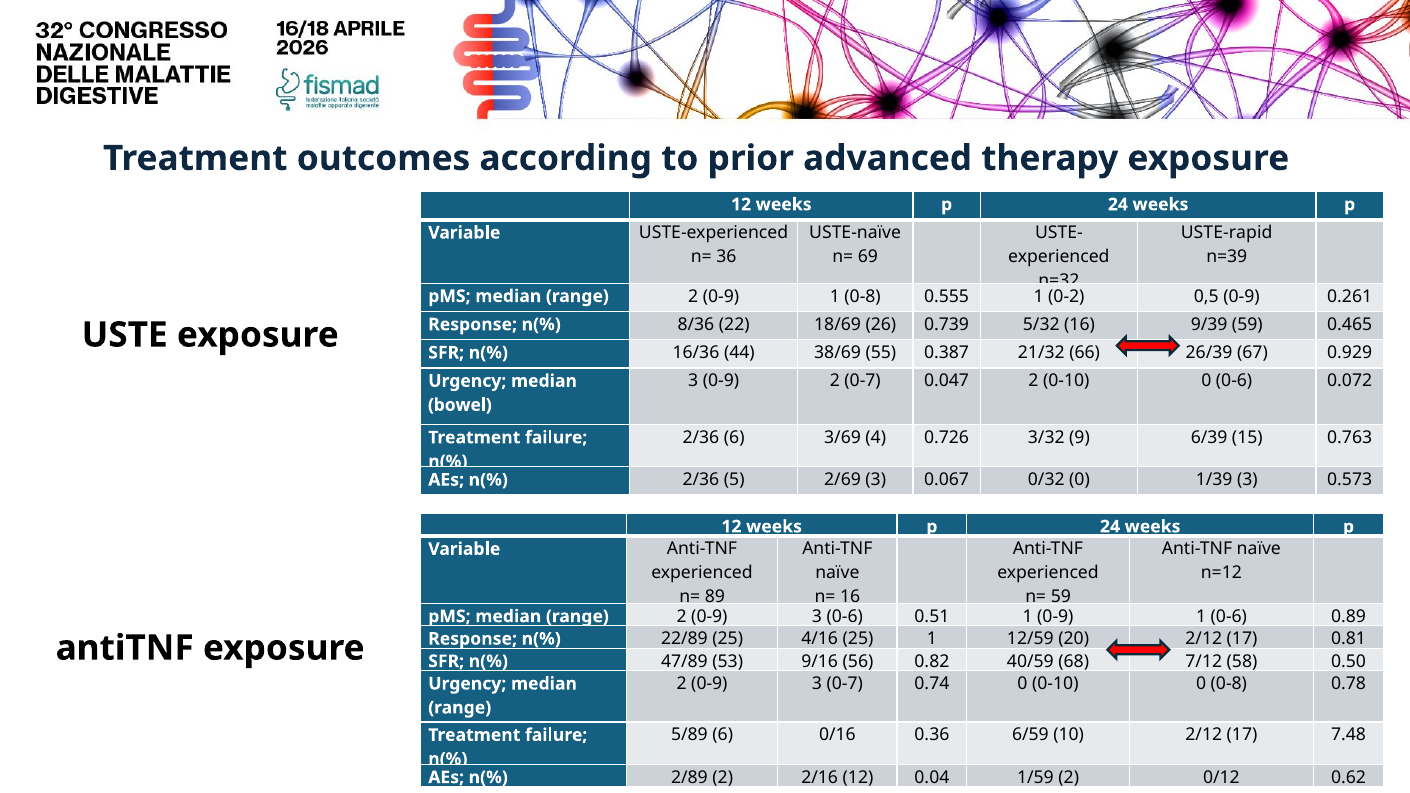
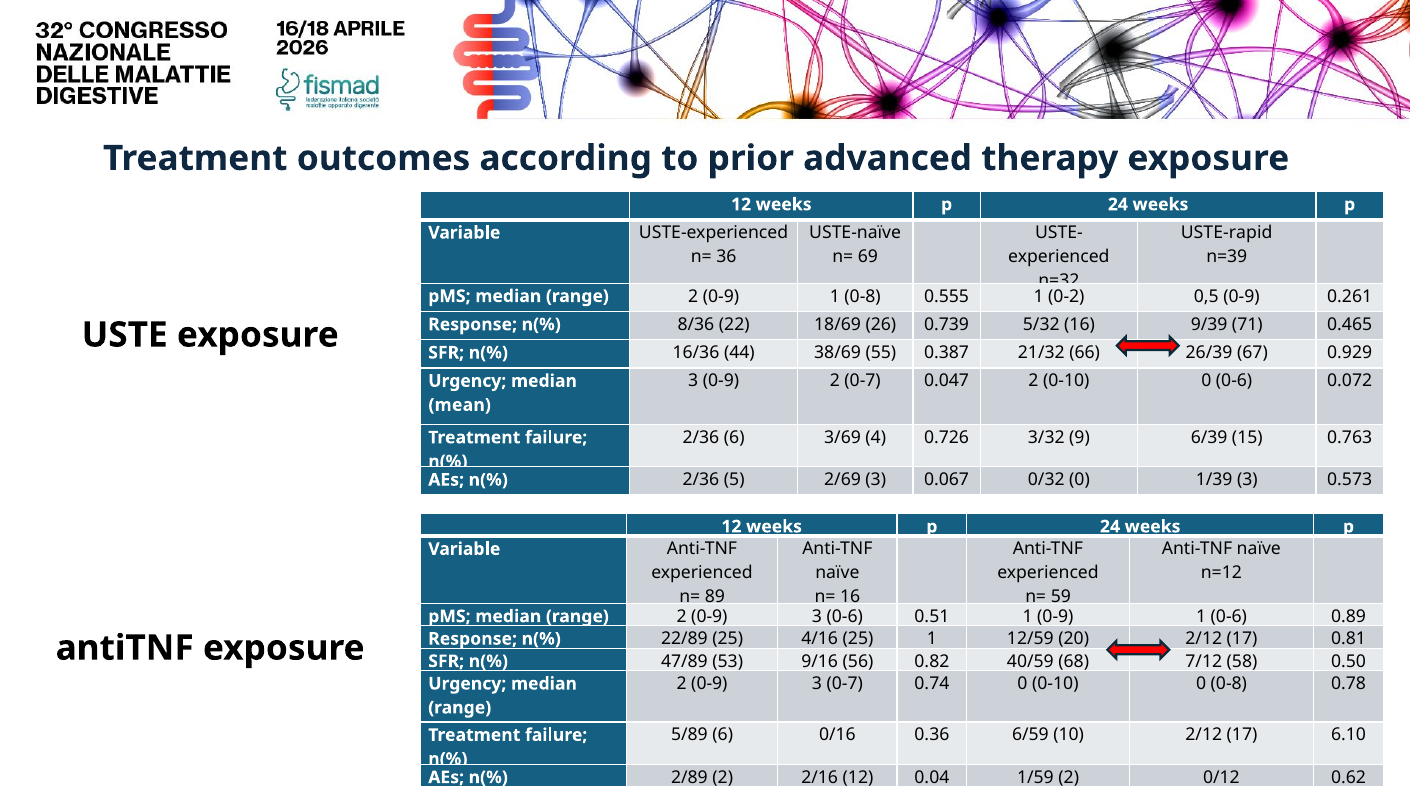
9/39 59: 59 -> 71 (1247, 325)
bowel: bowel -> mean (460, 405)
7.48: 7.48 -> 6.10 (1349, 735)
